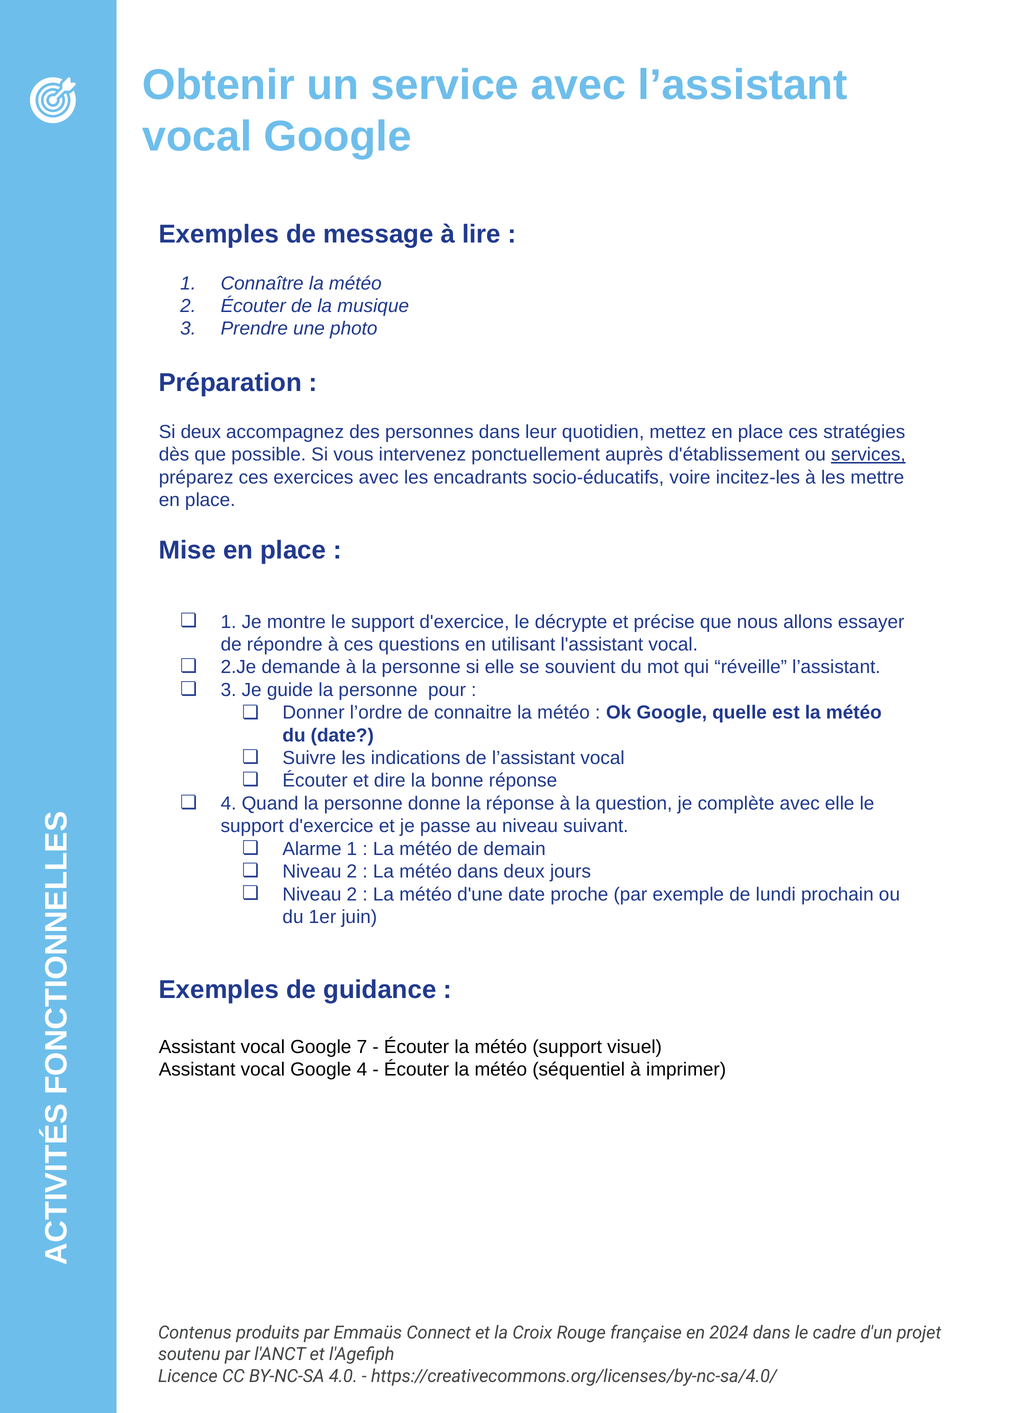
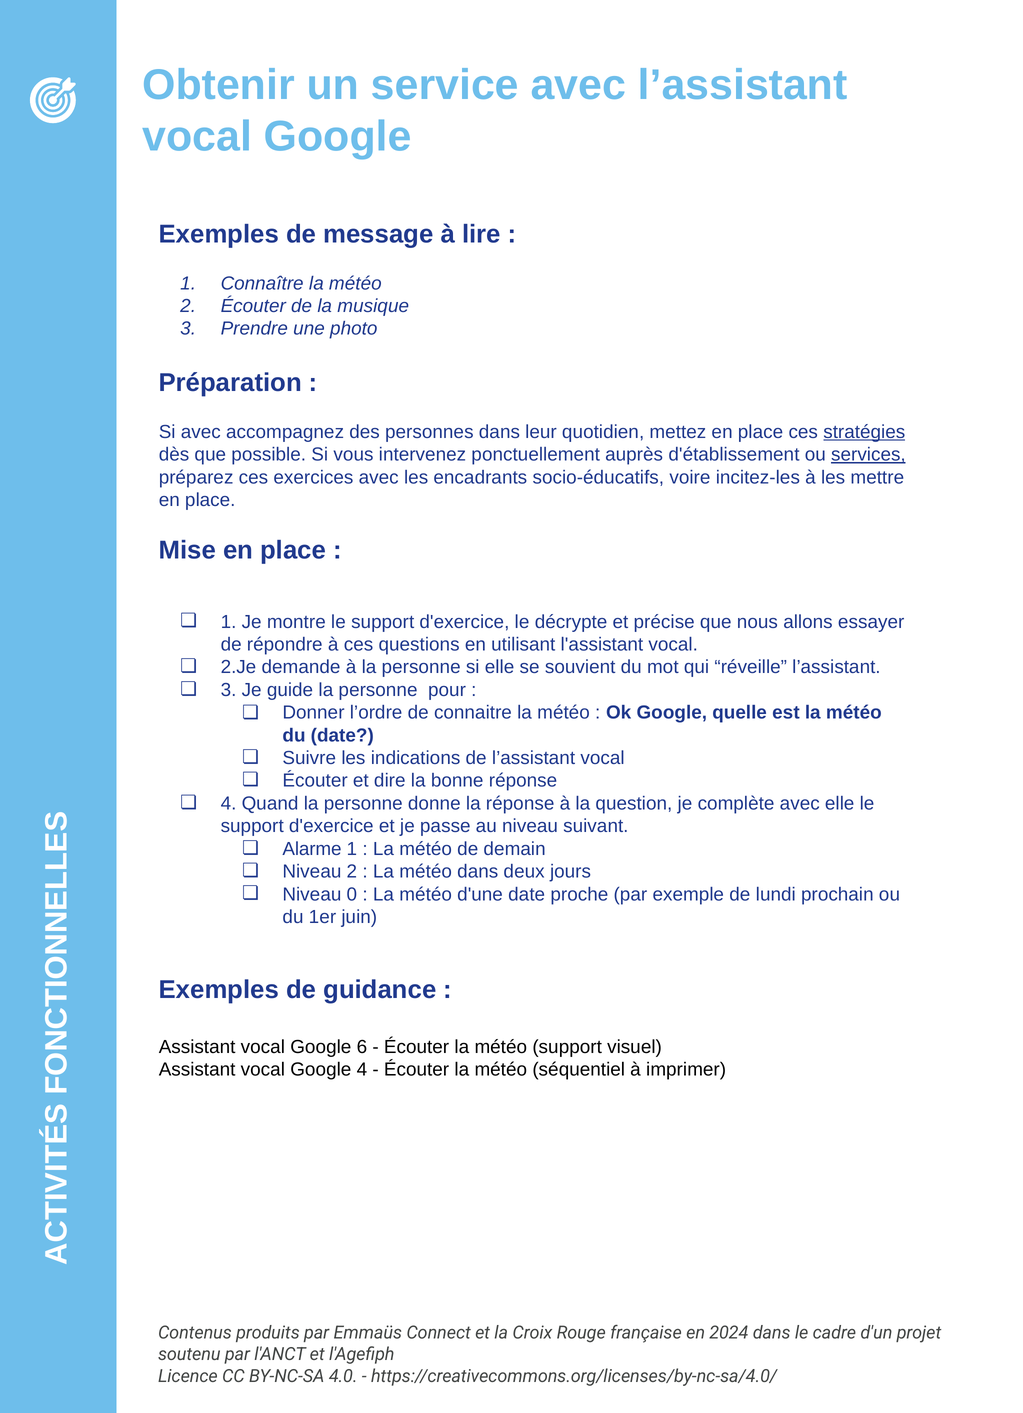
Si deux: deux -> avec (201, 432)
stratégies underline: none -> present (864, 432)
2: 2 -> 0 (352, 894)
7: 7 -> 6 (362, 1047)
